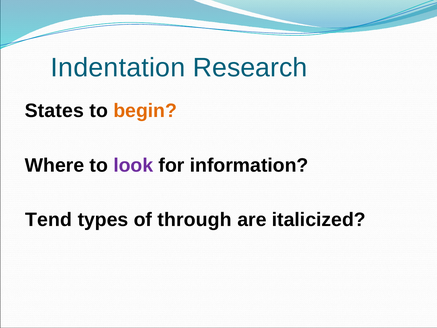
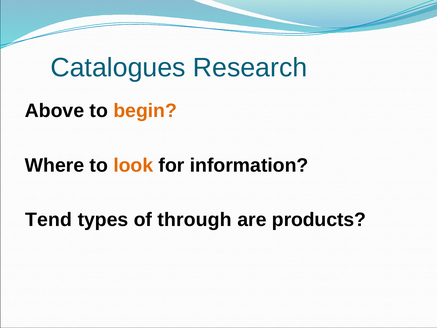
Indentation: Indentation -> Catalogues (118, 68)
States: States -> Above (55, 111)
look colour: purple -> orange (133, 165)
italicized: italicized -> products (319, 220)
